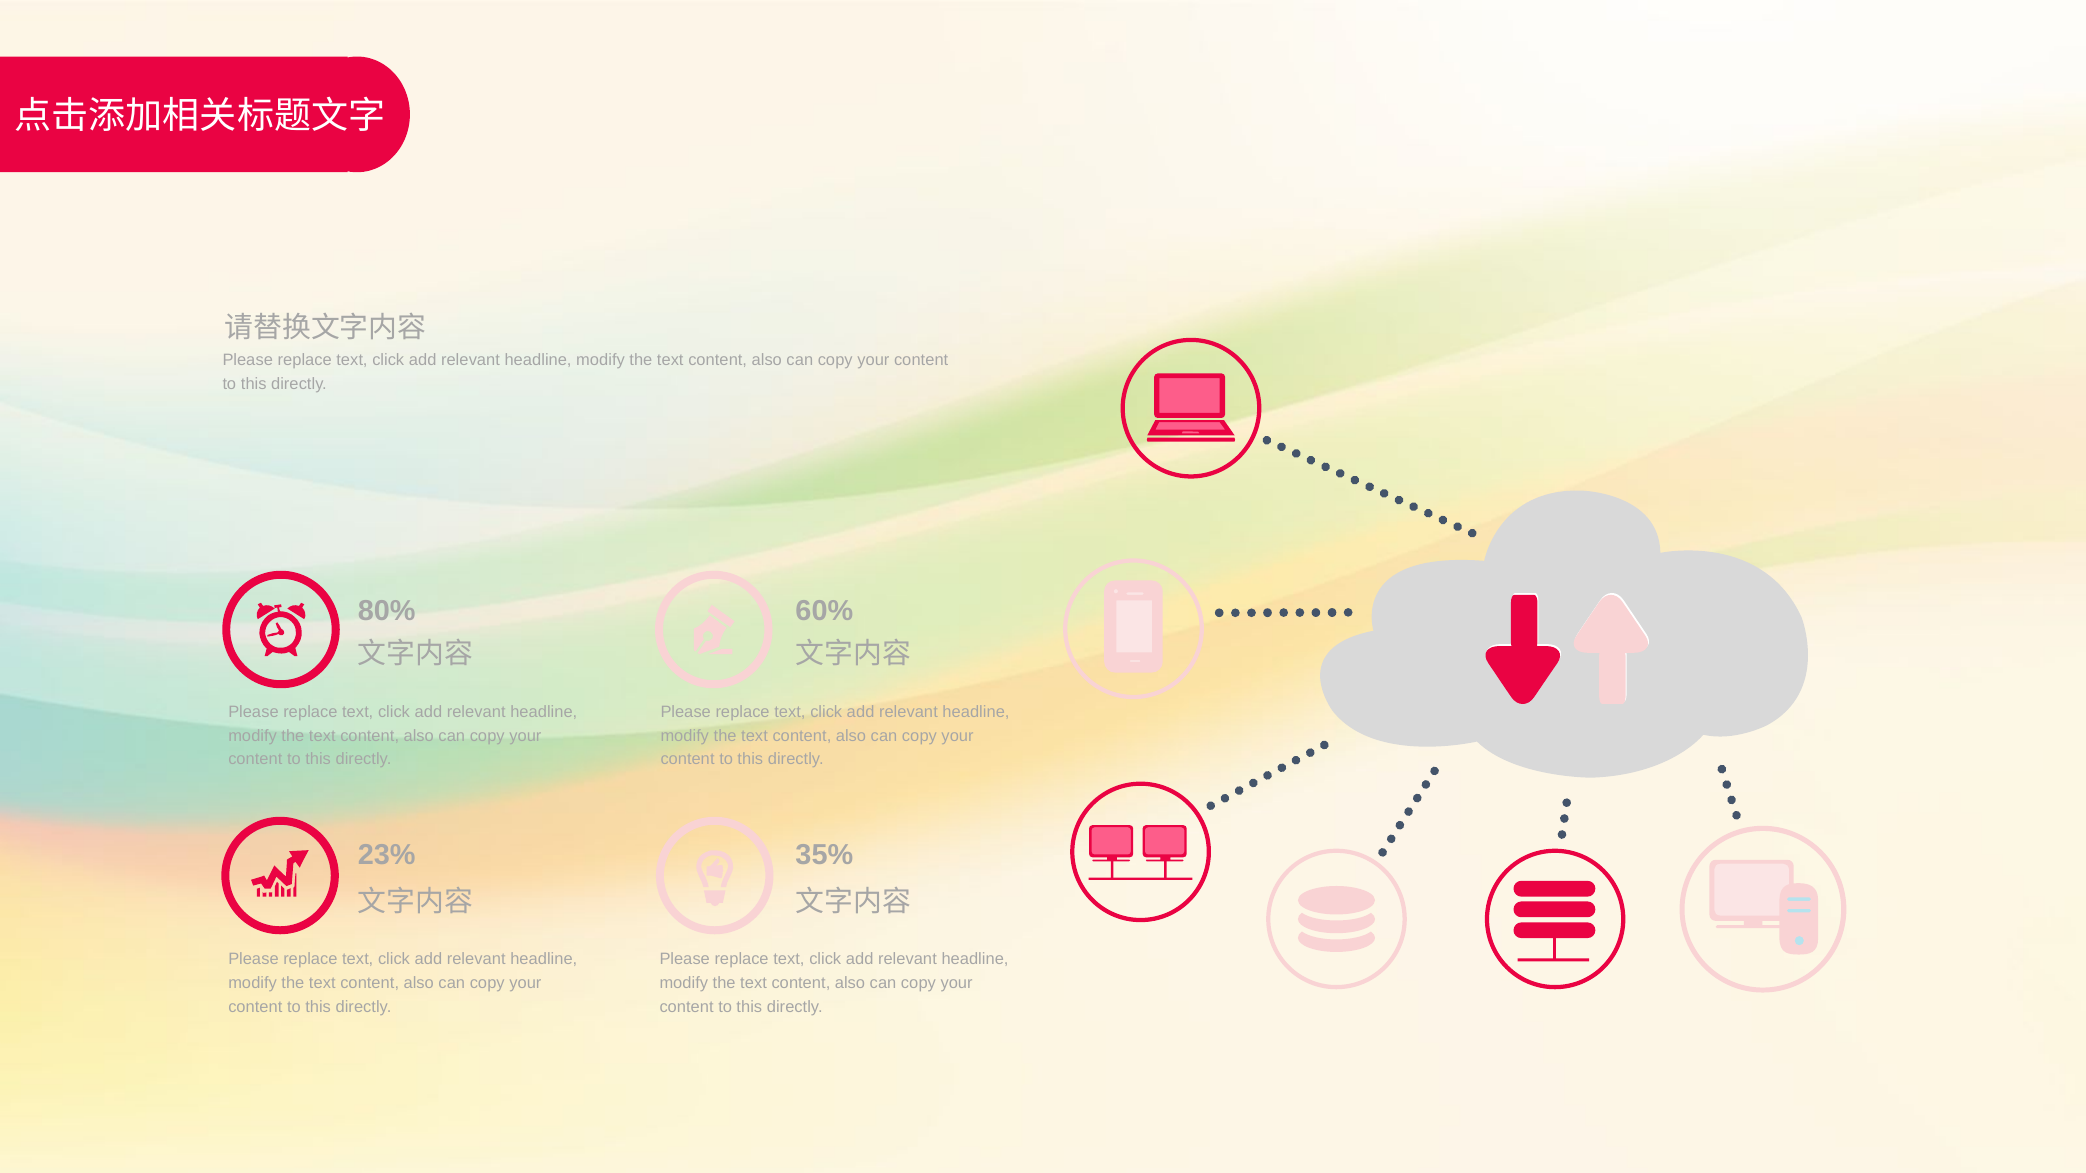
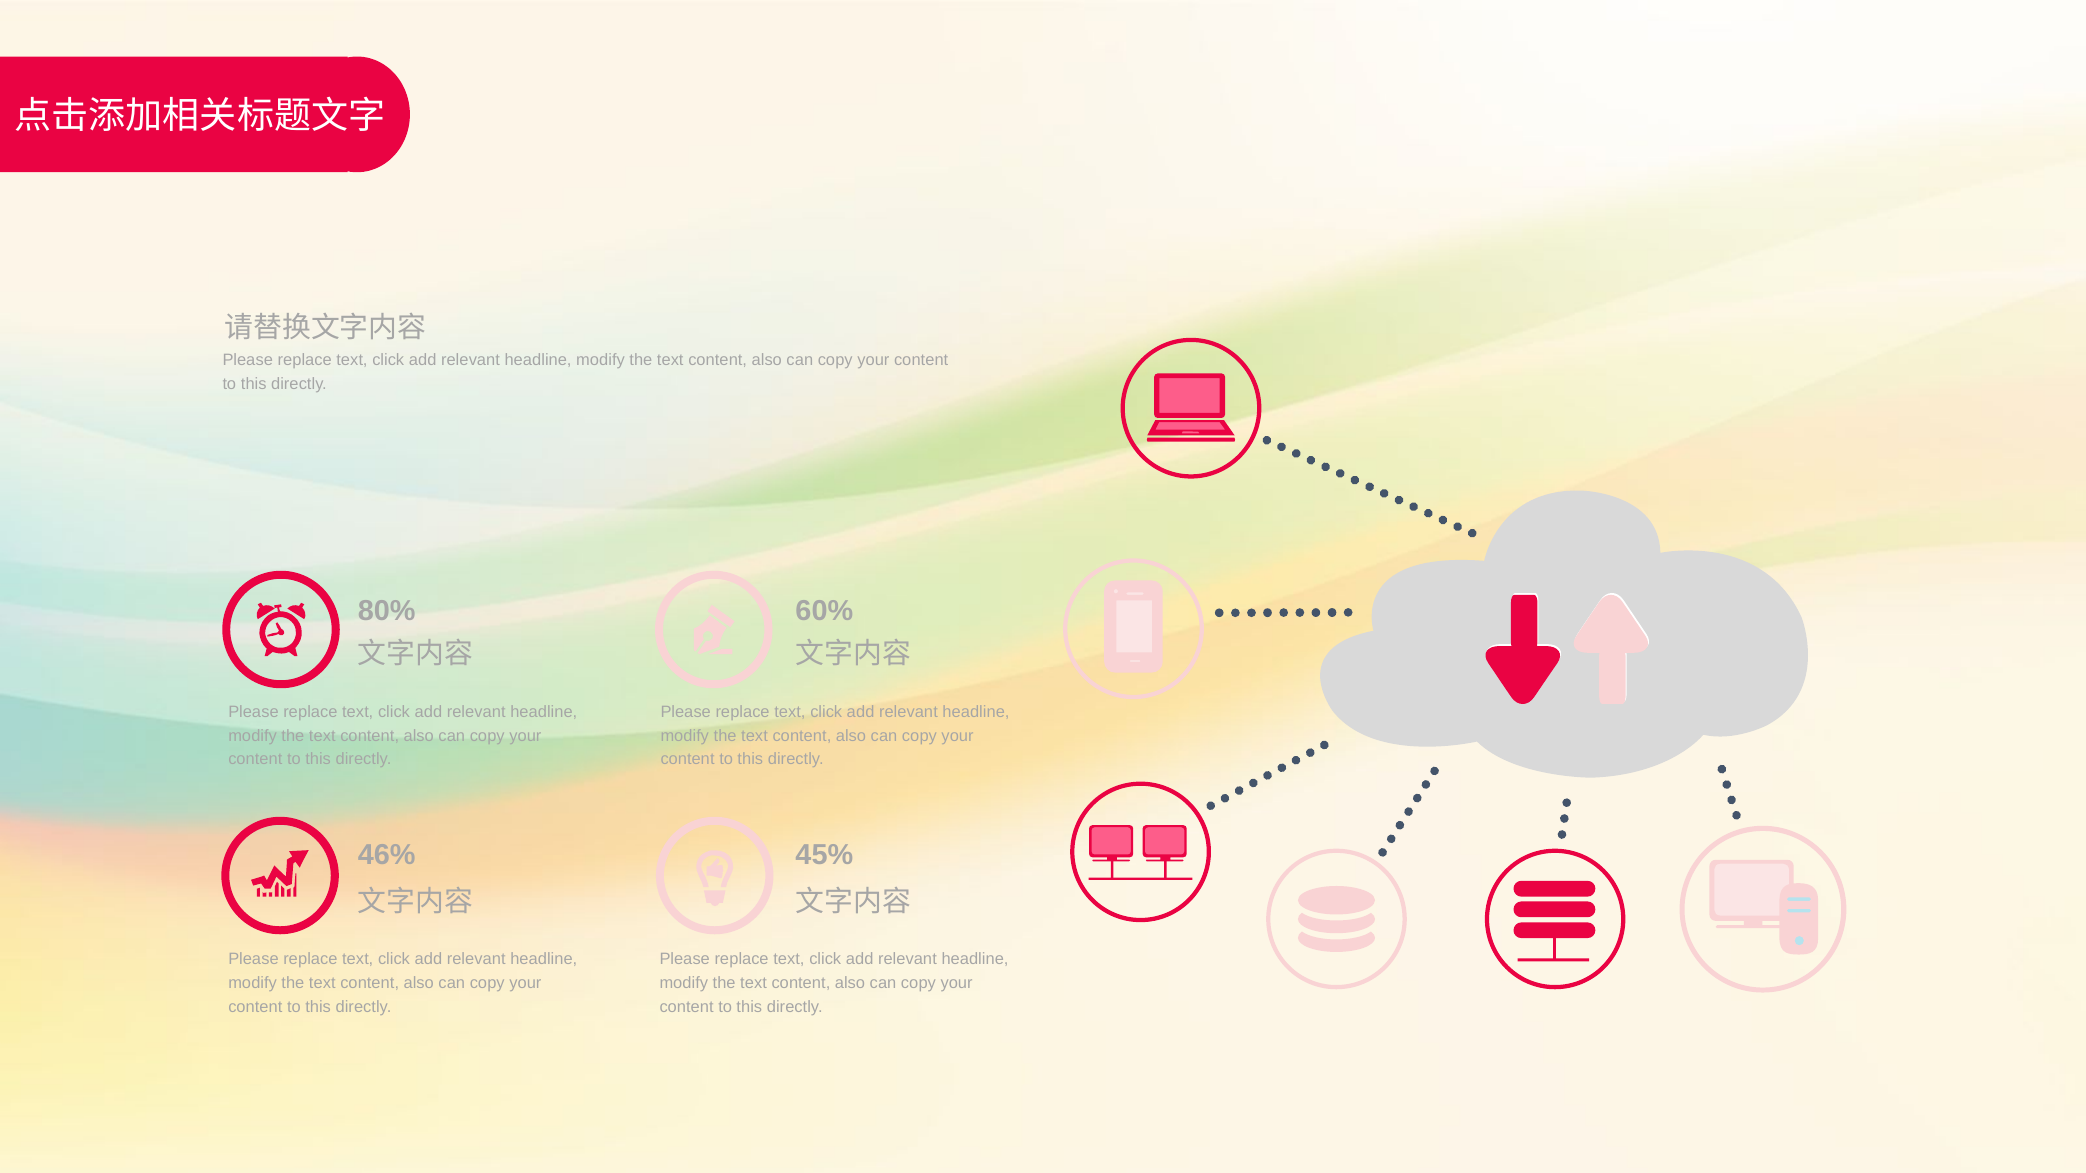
23%: 23% -> 46% (387, 856)
35%: 35% -> 45% (824, 856)
